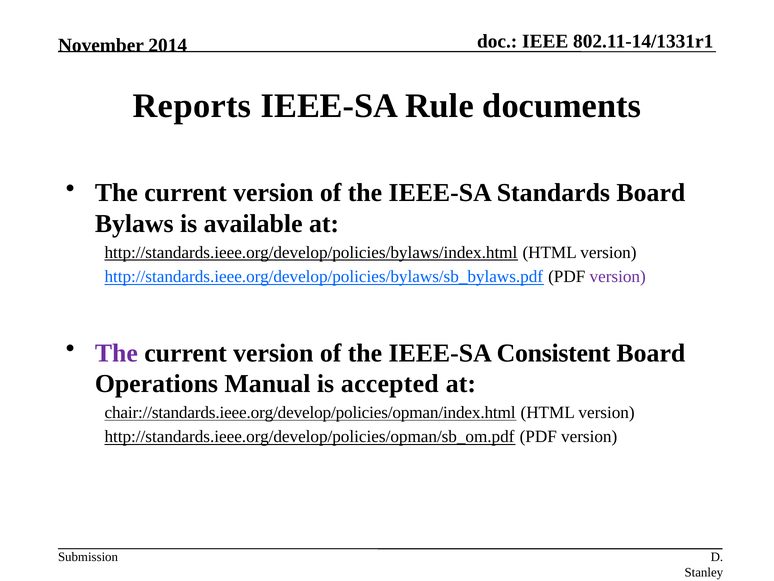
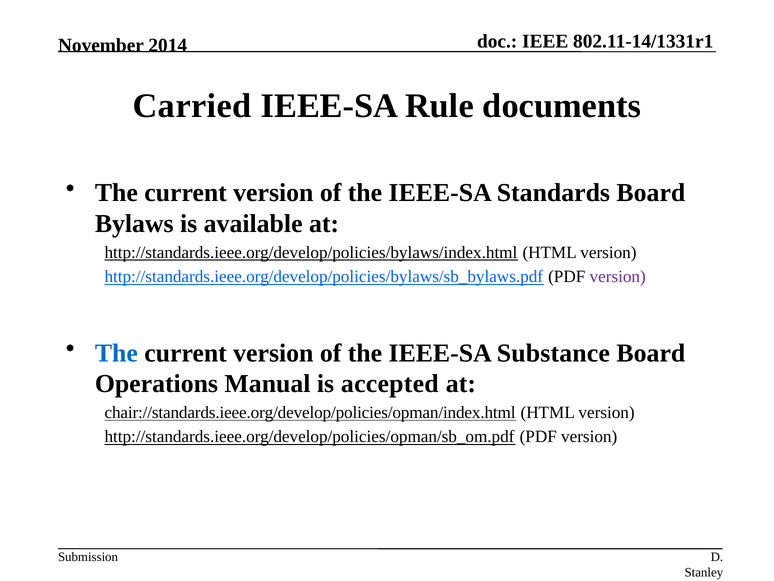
Reports: Reports -> Carried (192, 106)
The colour: purple -> blue (116, 353)
Consistent: Consistent -> Substance (553, 353)
